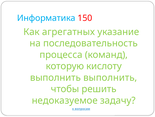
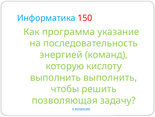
агрегатных: агрегатных -> программа (68, 32)
процесса: процесса -> энергией (61, 54)
недоказуемое: недоказуемое -> позволяющая (65, 100)
